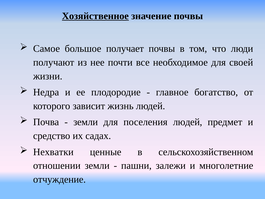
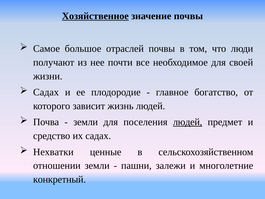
получает: получает -> отраслей (125, 49)
Недра: Недра -> Садах (46, 92)
людей underline: none -> present (188, 122)
отчуждение: отчуждение -> конкретный (59, 179)
